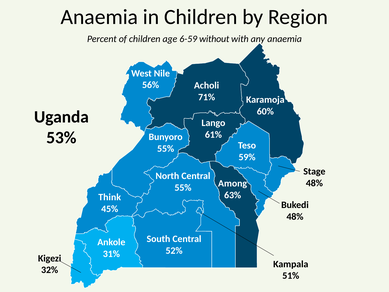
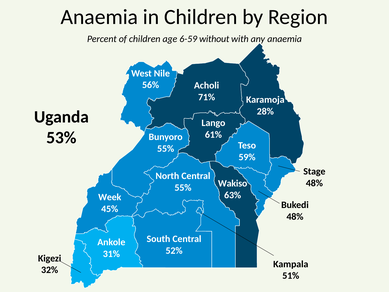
60%: 60% -> 28% (265, 111)
Among: Among -> Wakiso (233, 183)
Think: Think -> Week (110, 197)
